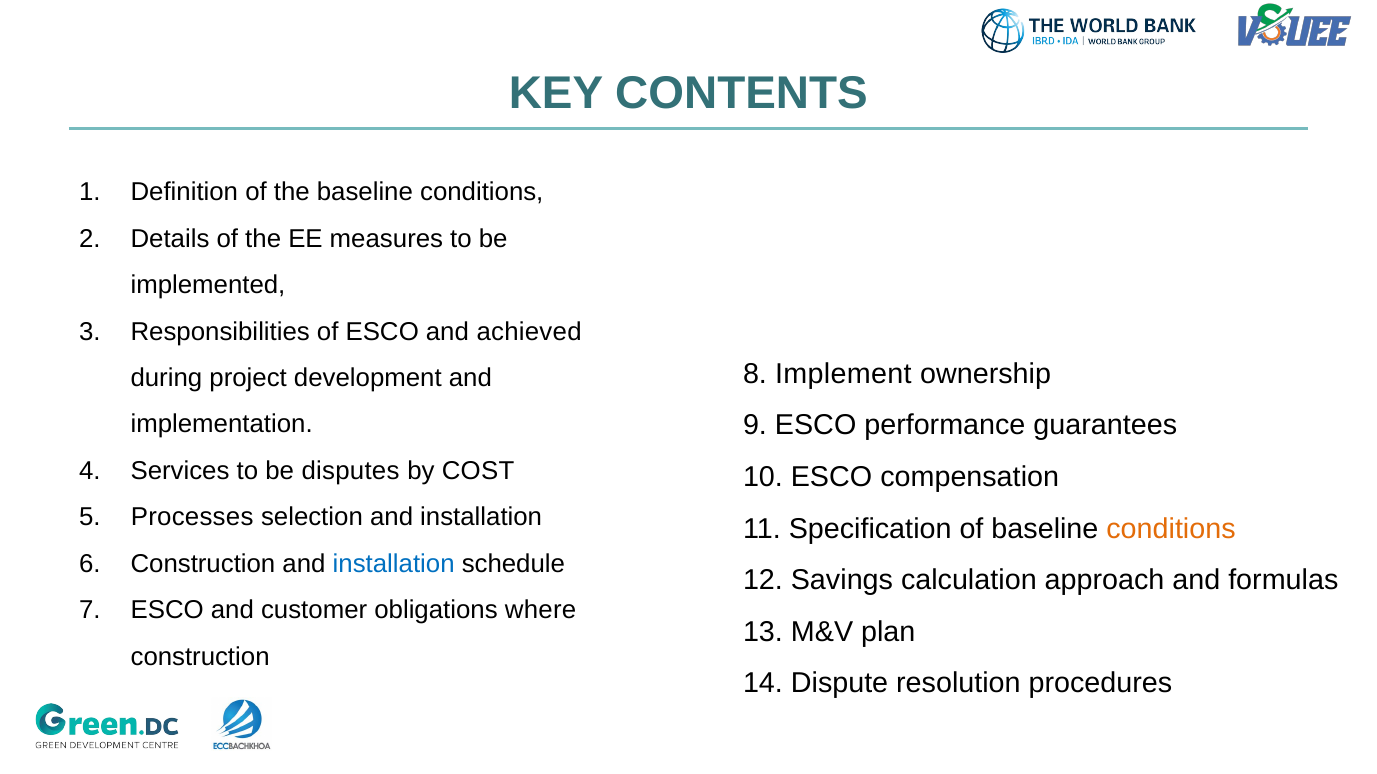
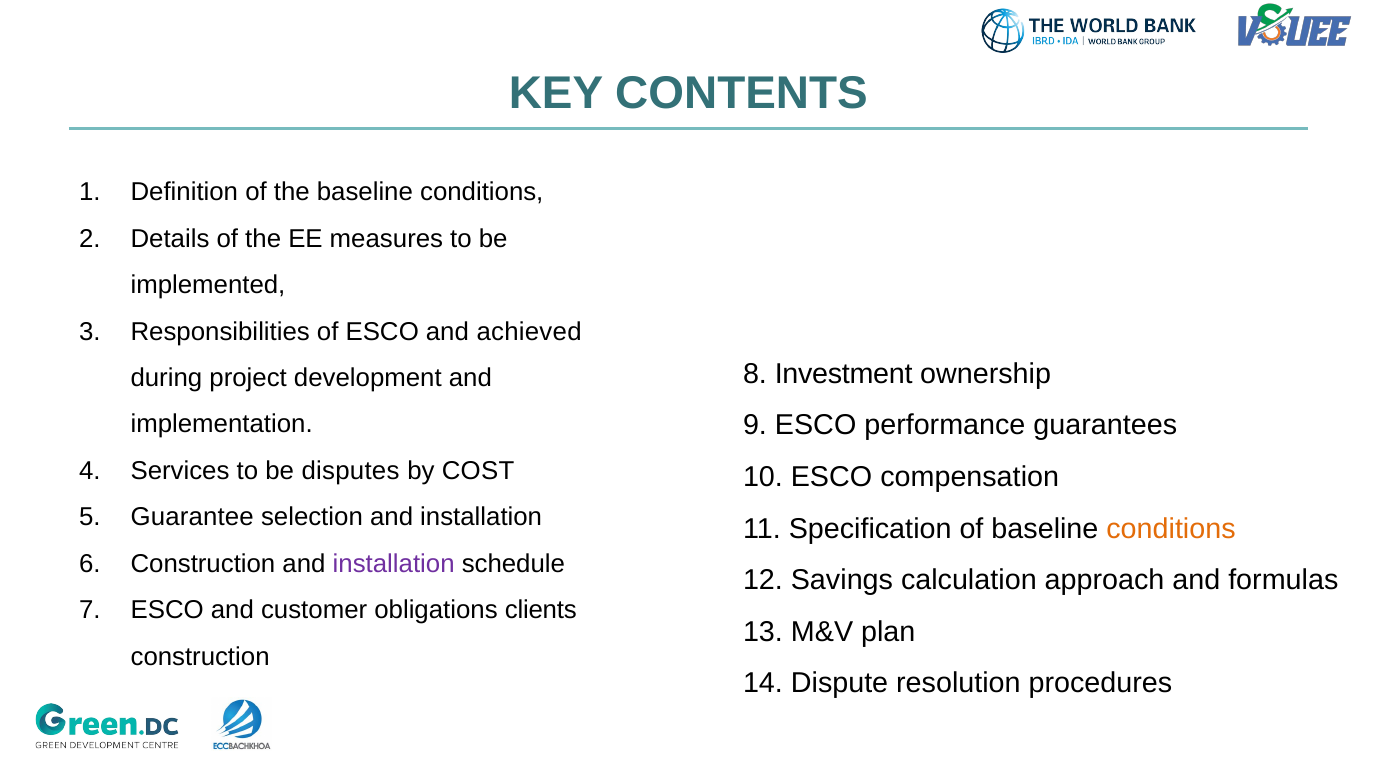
Implement: Implement -> Investment (844, 374)
Processes: Processes -> Guarantee (192, 518)
installation colour: blue -> purple (394, 564)
where: where -> clients (541, 611)
